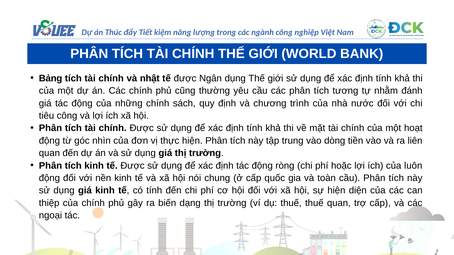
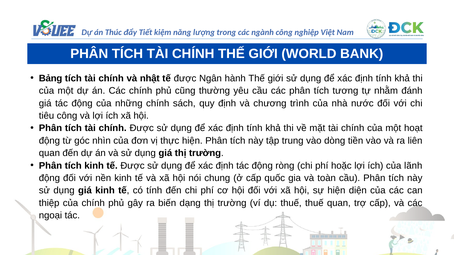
Ngân dụng: dụng -> hành (235, 78)
luôn: luôn -> lãnh (413, 166)
